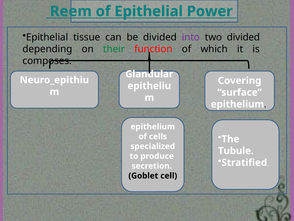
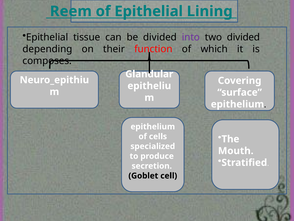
Power: Power -> Lining (210, 11)
their colour: green -> black (114, 49)
Tubule: Tubule -> Mouth (236, 151)
